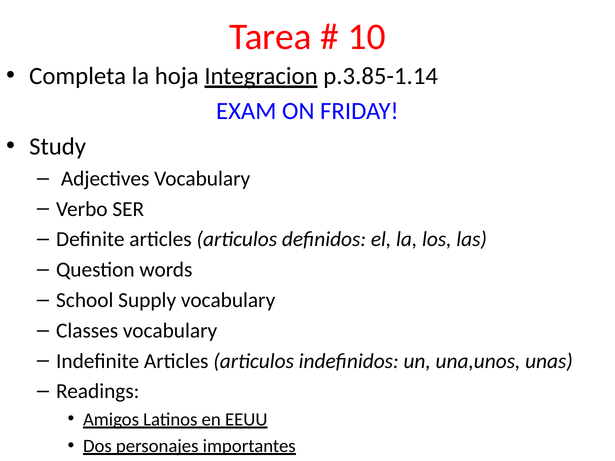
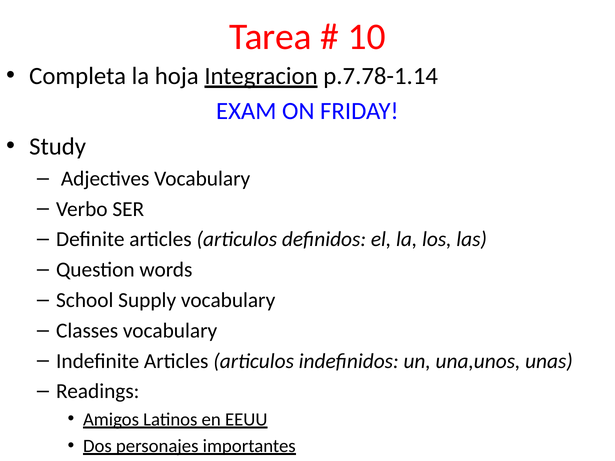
p.3.85-1.14: p.3.85-1.14 -> p.7.78-1.14 (381, 76)
